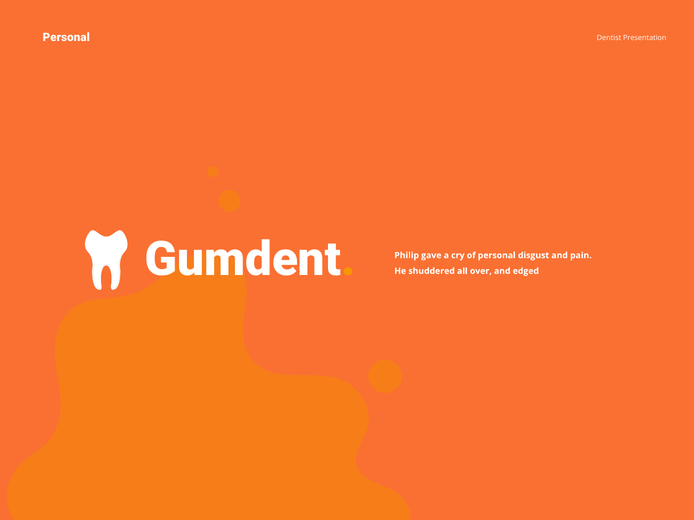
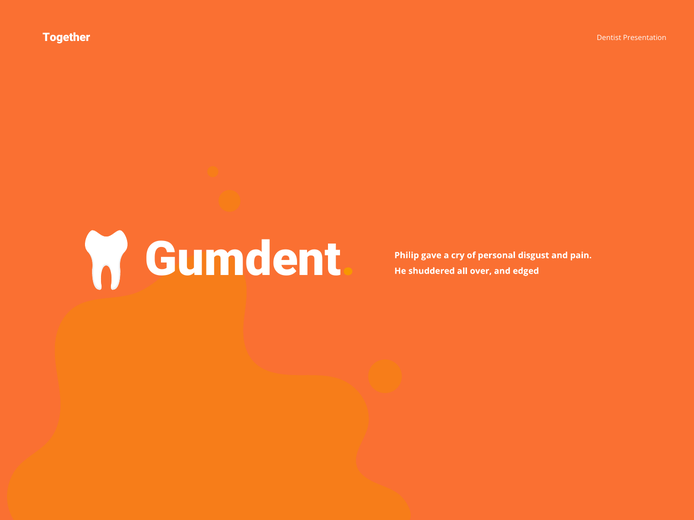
Personal: Personal -> Together (66, 37)
